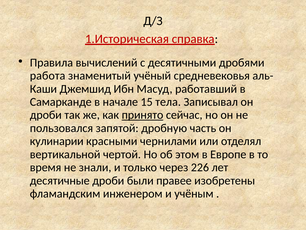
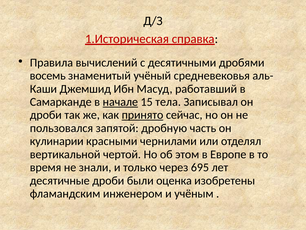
работа: работа -> восемь (48, 76)
начале underline: none -> present (120, 102)
226: 226 -> 695 (200, 167)
правее: правее -> оценка (174, 180)
